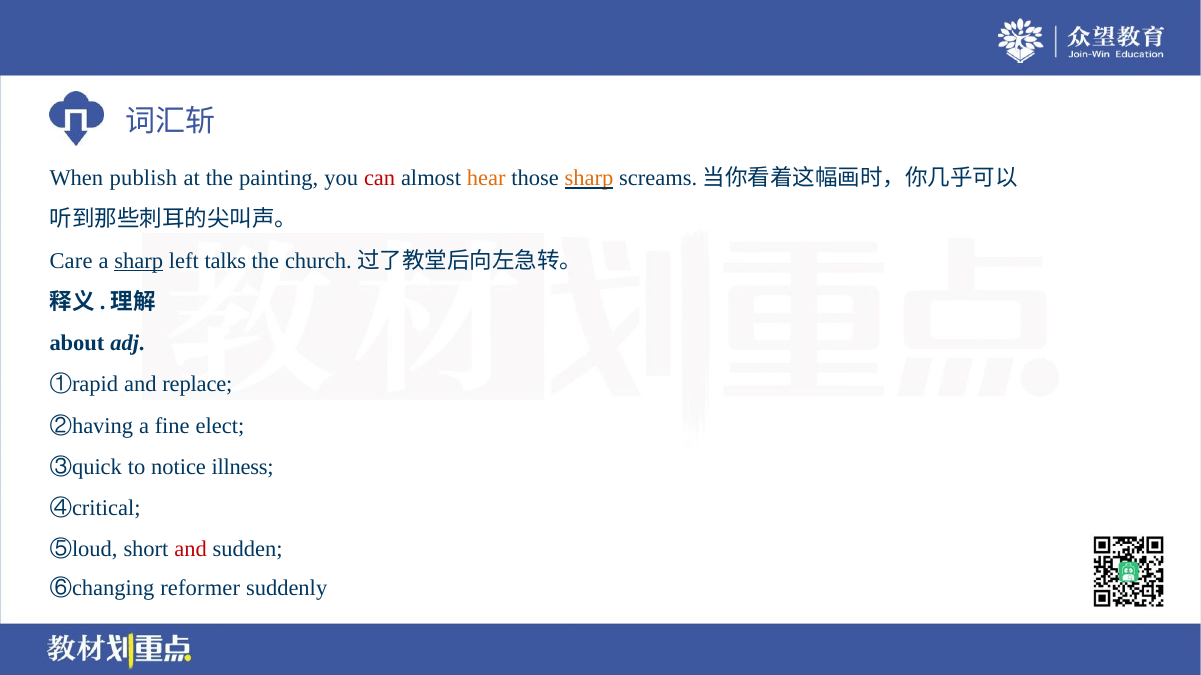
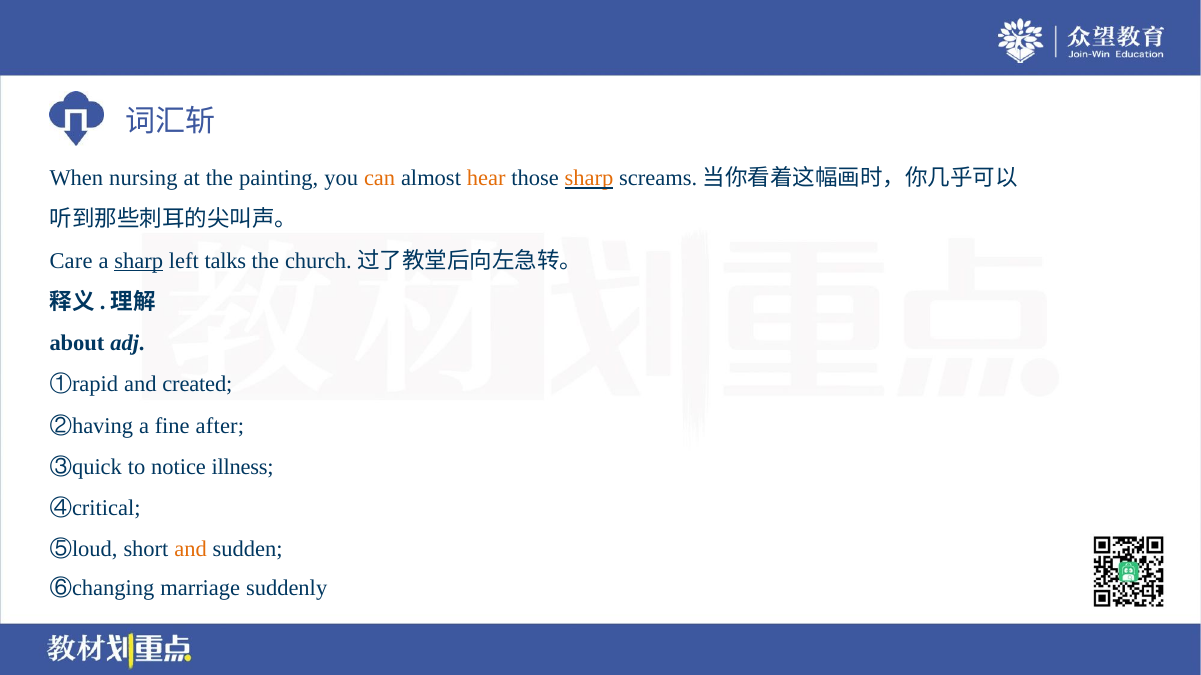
publish: publish -> nursing (143, 178)
can colour: red -> orange (380, 178)
replace: replace -> created (197, 385)
elect: elect -> after (220, 426)
and colour: red -> orange (191, 550)
reformer: reformer -> marriage (200, 589)
